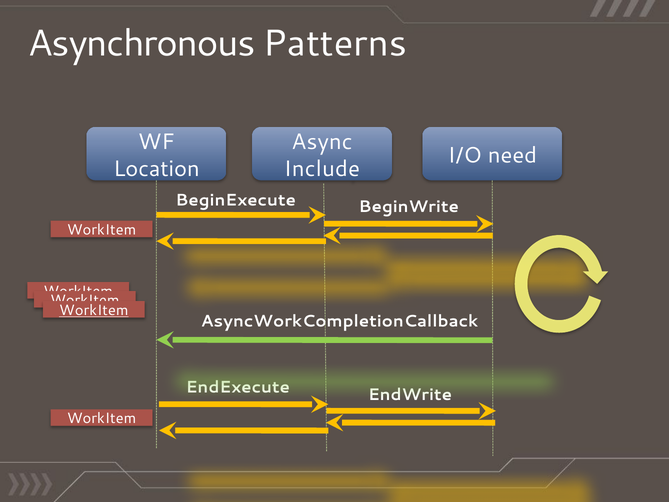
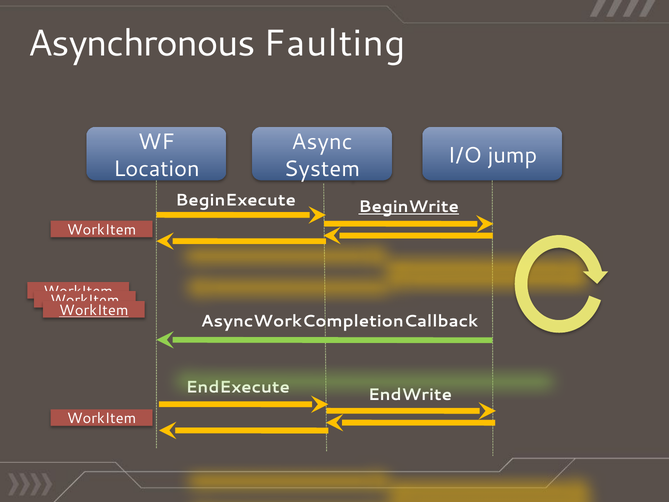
Patterns: Patterns -> Faulting (335, 44)
need: need -> jump (512, 155)
Include: Include -> System (322, 169)
BeginWrite underline: none -> present (409, 207)
